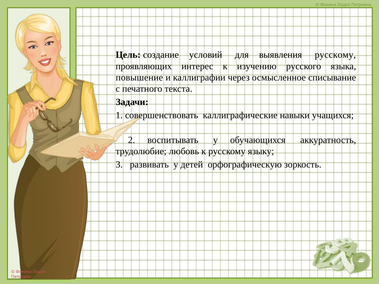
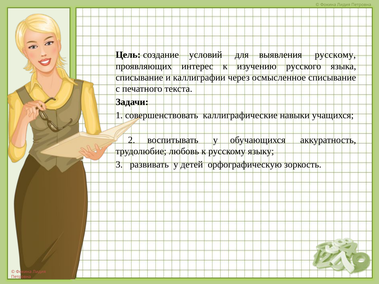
повышение: повышение -> списывание (139, 78)
